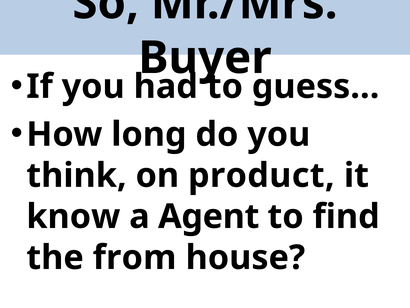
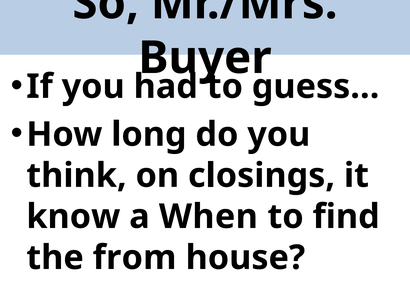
product: product -> closings (262, 175)
Agent: Agent -> When (208, 216)
